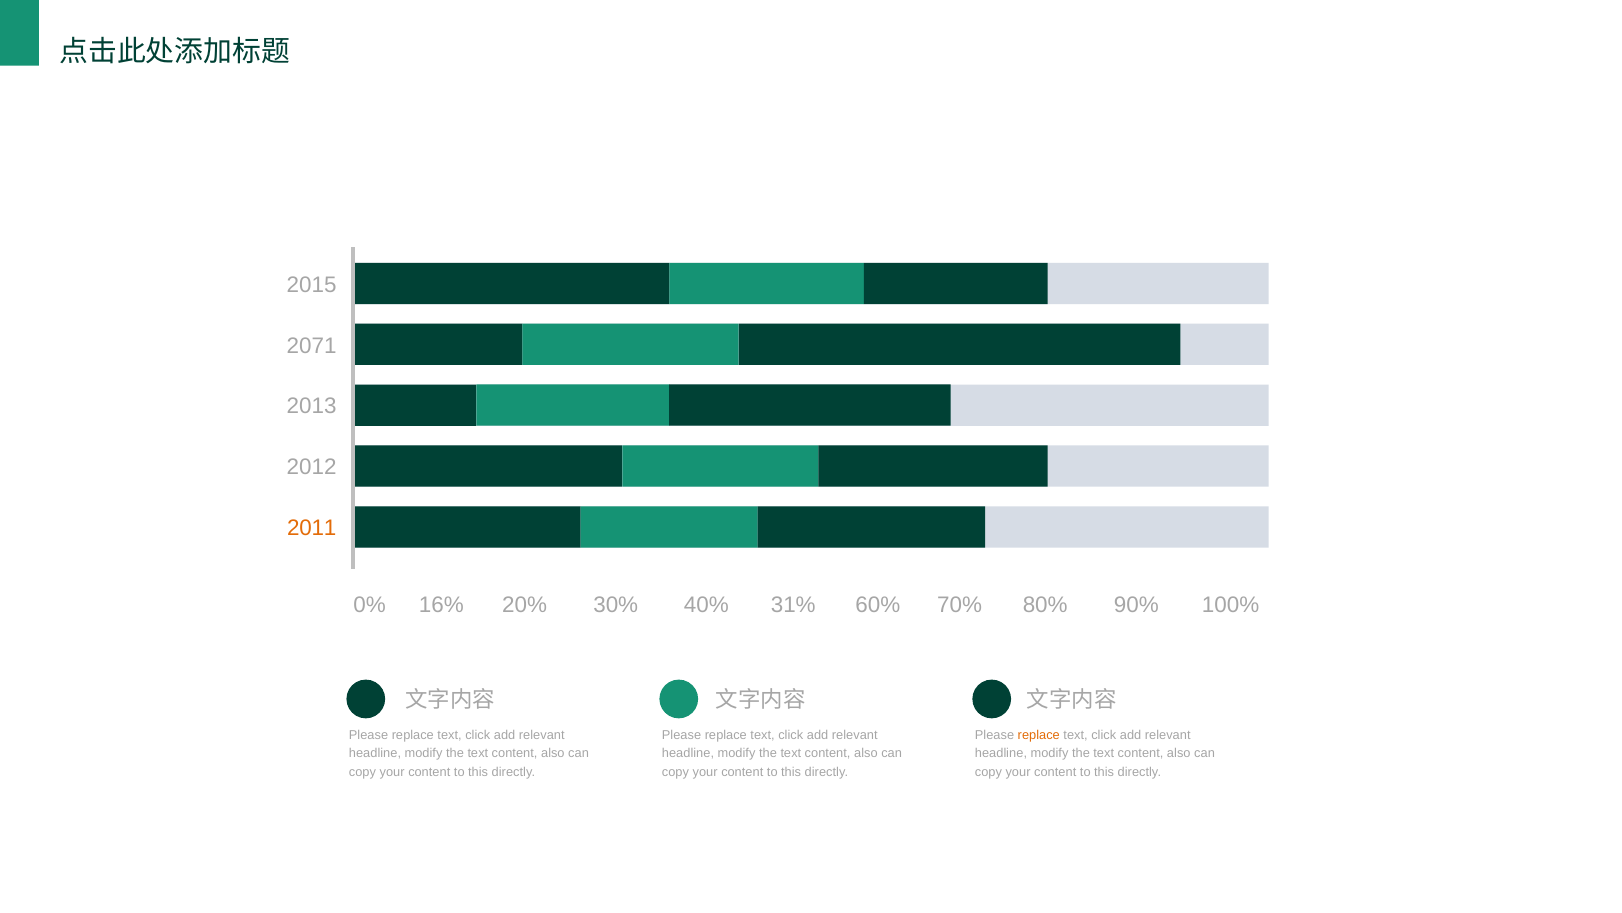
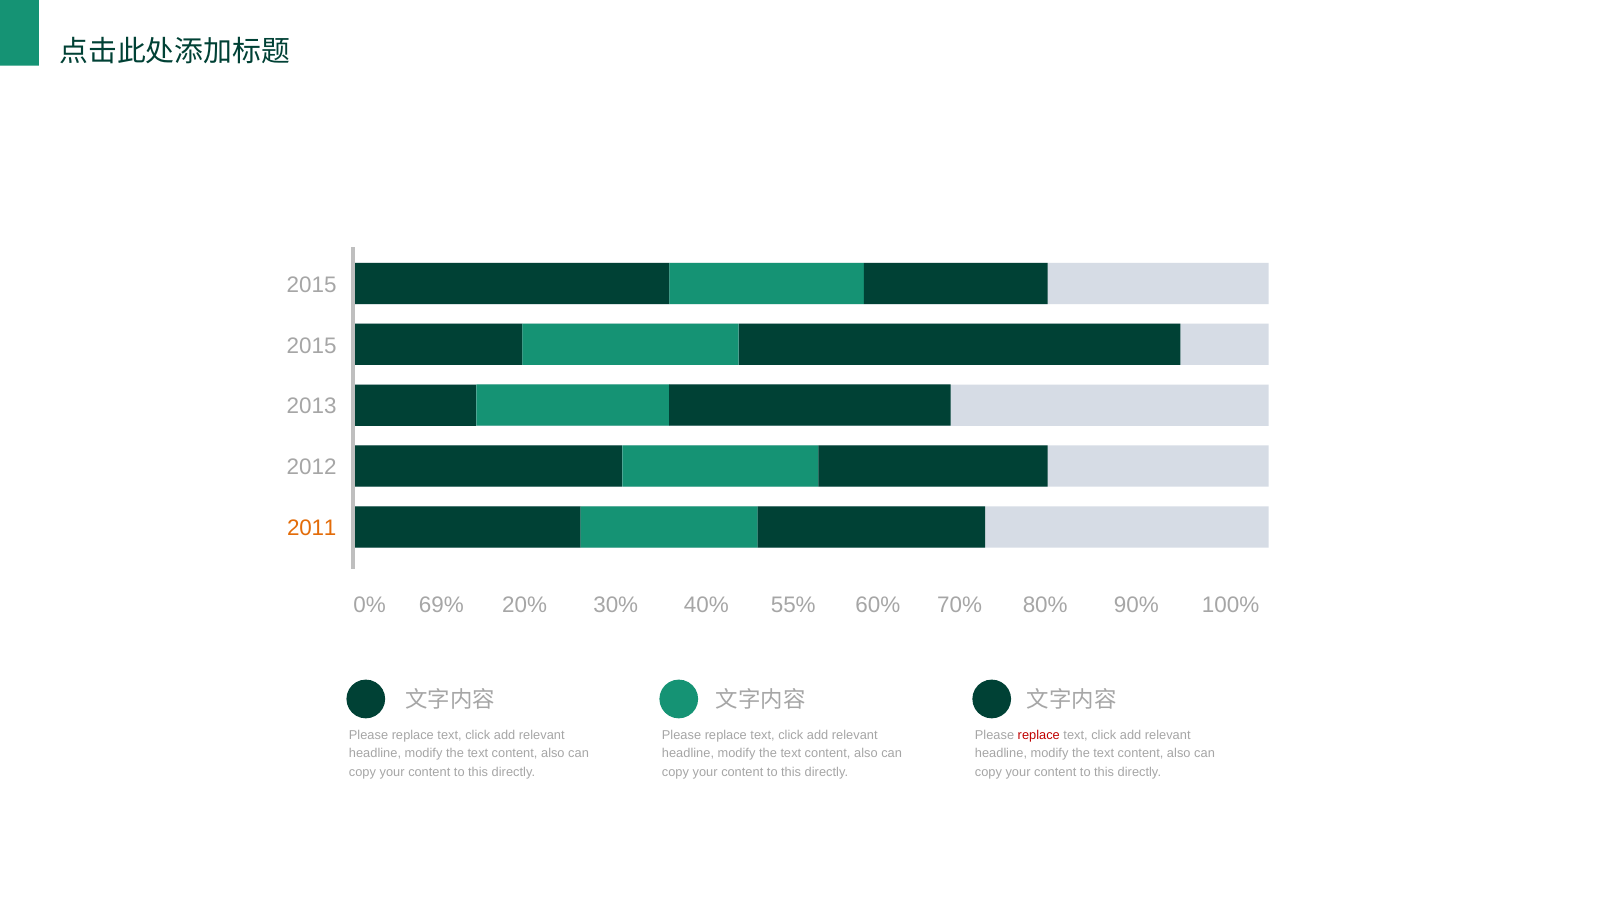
2071: 2071 -> 2015 (312, 346)
16%: 16% -> 69% (441, 605)
31%: 31% -> 55% (793, 605)
replace colour: orange -> red (1039, 735)
